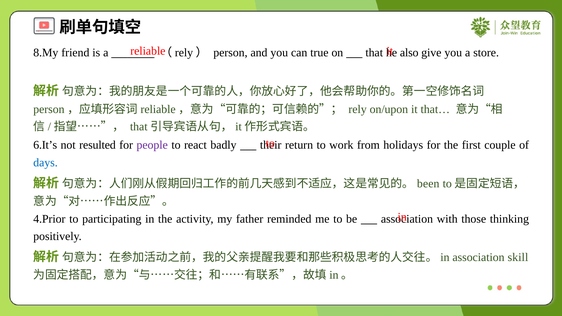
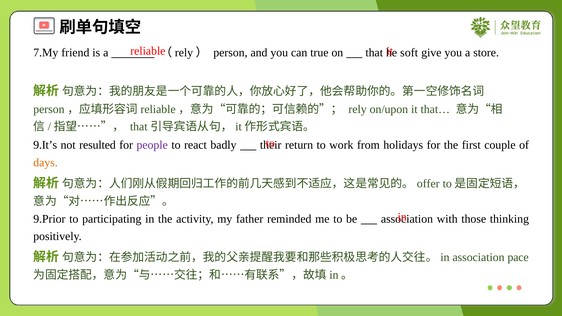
8.My: 8.My -> 7.My (46, 53)
also: also -> soft (409, 53)
6.It’s: 6.It’s -> 9.It’s (45, 145)
days colour: blue -> orange (45, 163)
been: been -> offer (428, 184)
4.Prior: 4.Prior -> 9.Prior (49, 219)
skill: skill -> pace (518, 257)
